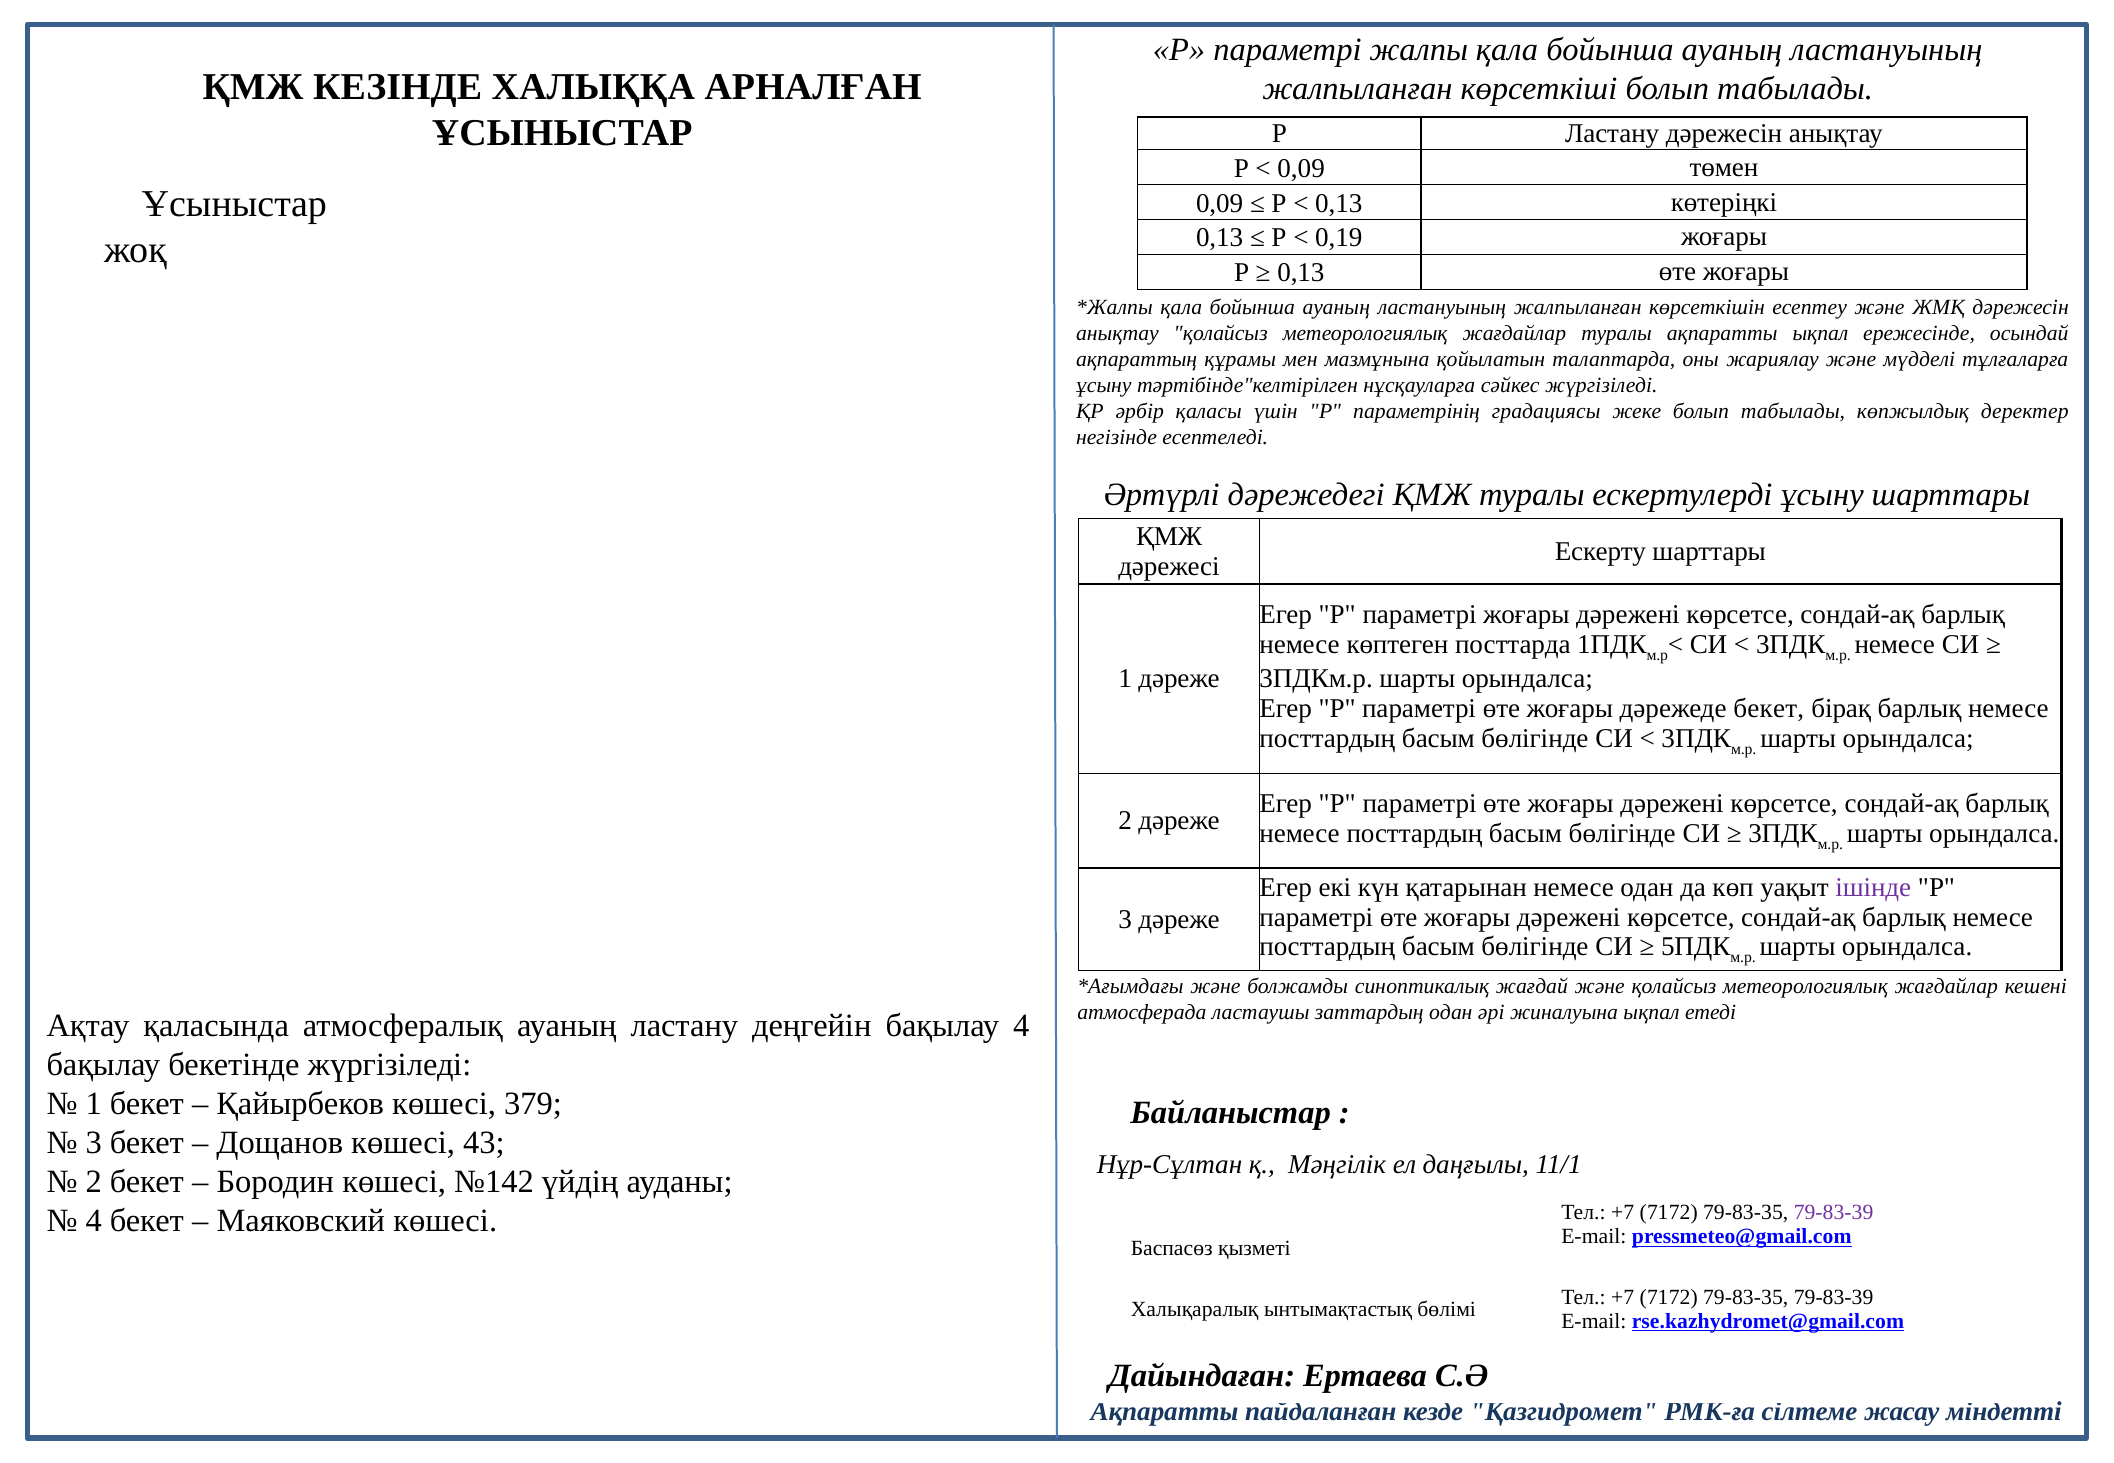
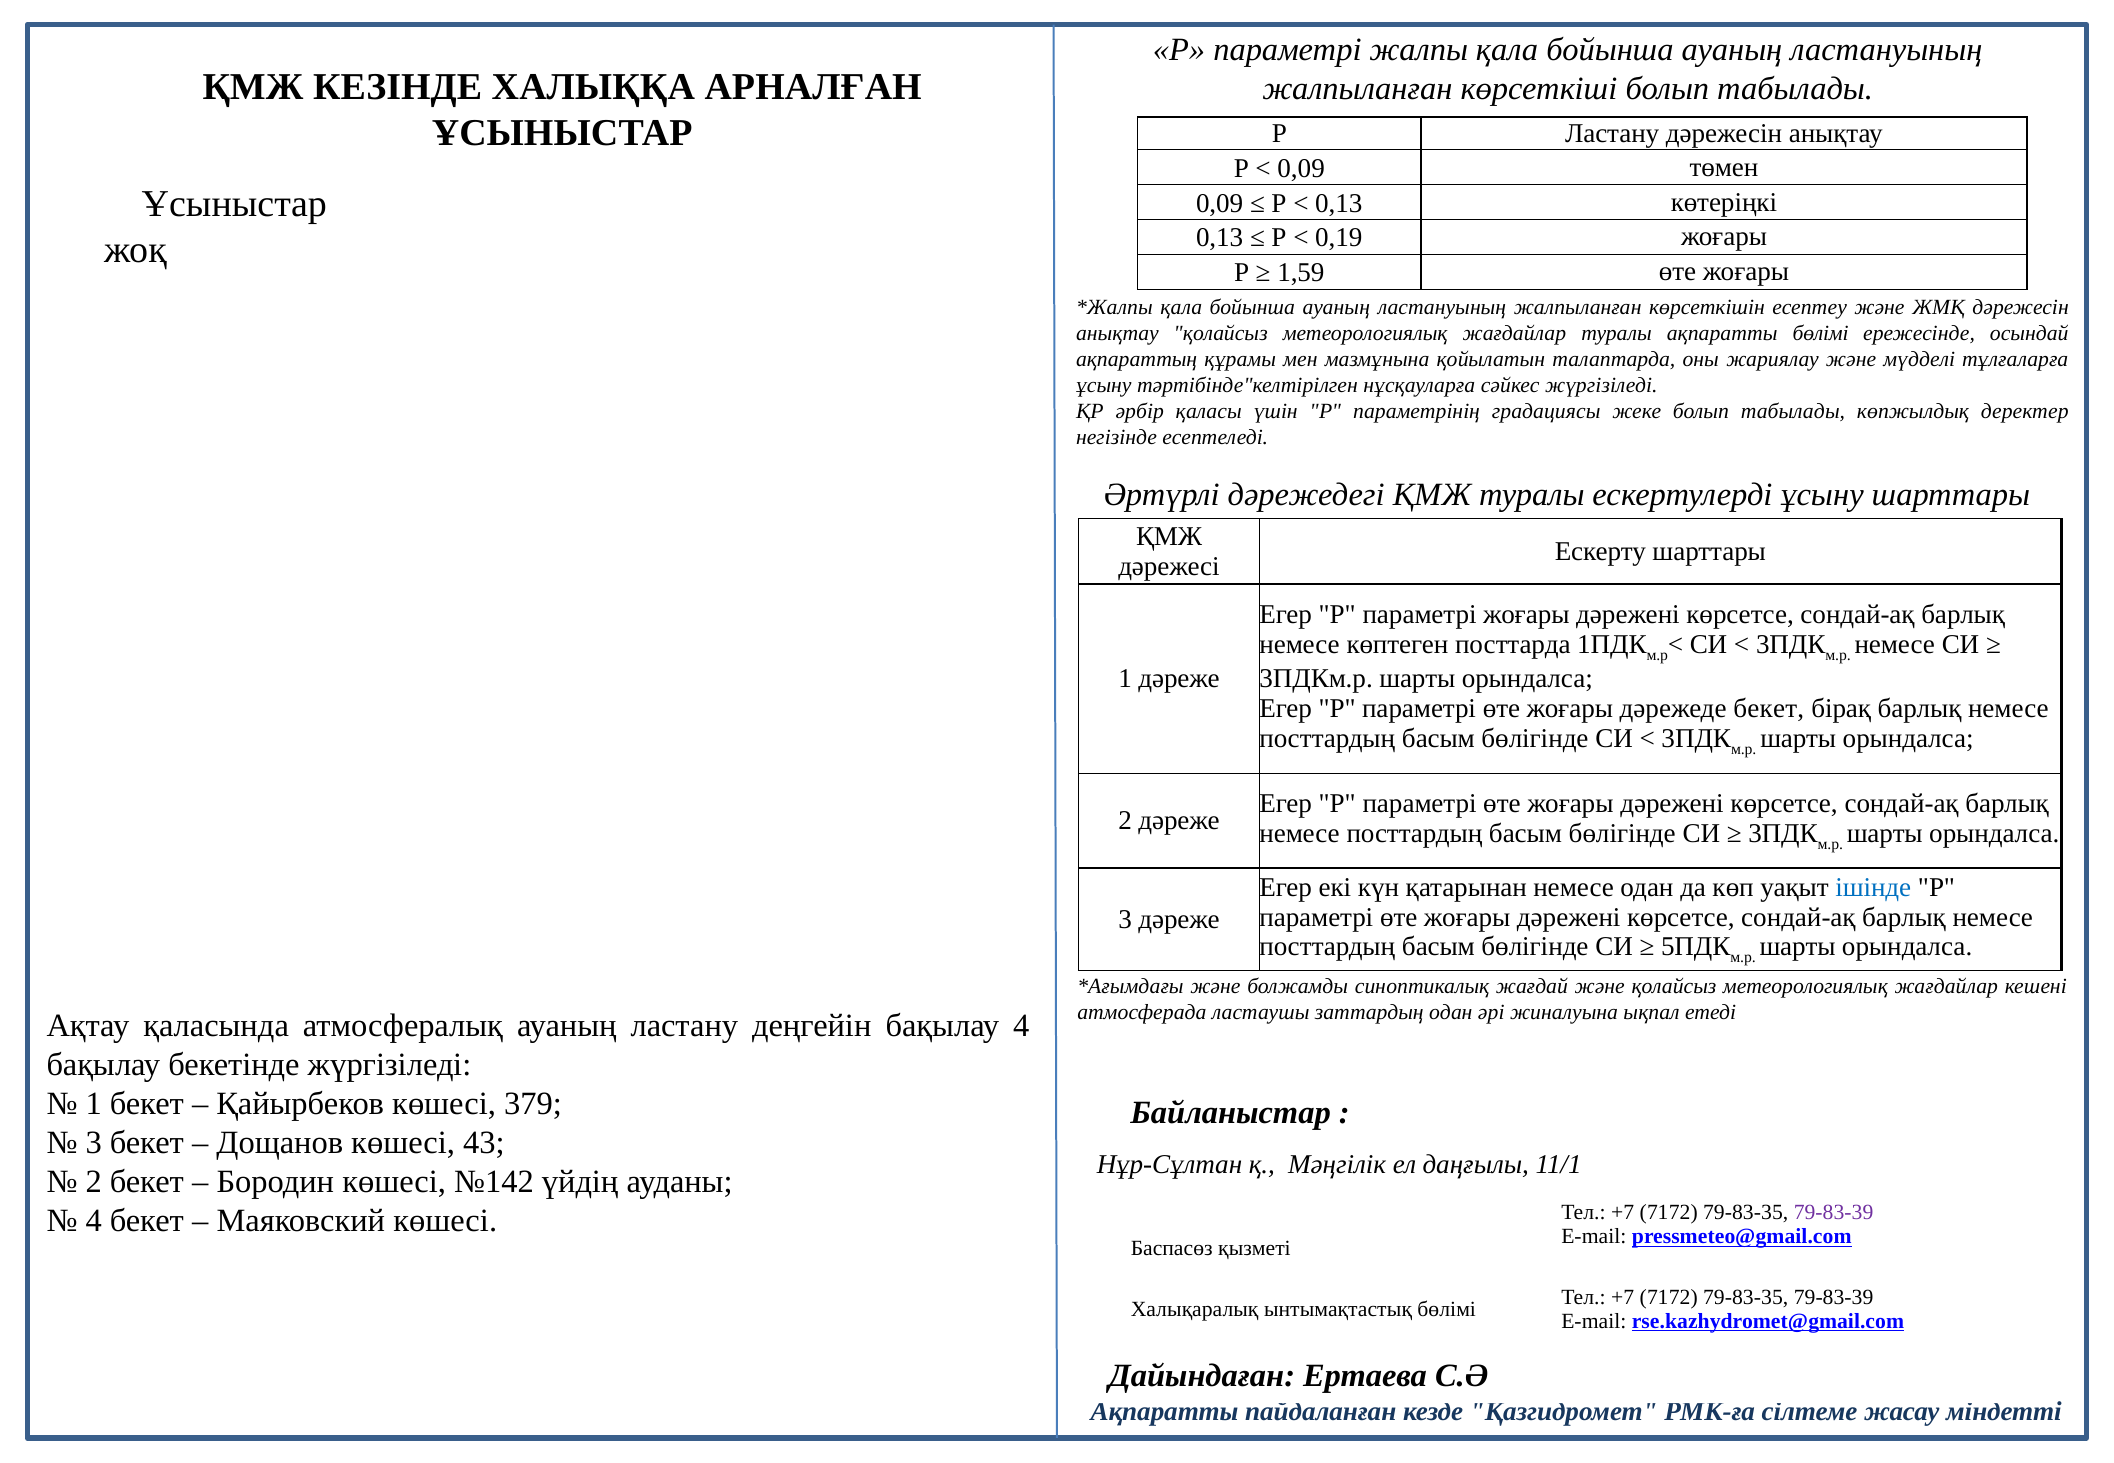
0,13: 0,13 -> 1,59 (1301, 273)
ақпаратты ықпал: ықпал -> бөлімі (1821, 333)
ішінде colour: purple -> blue (1873, 888)
